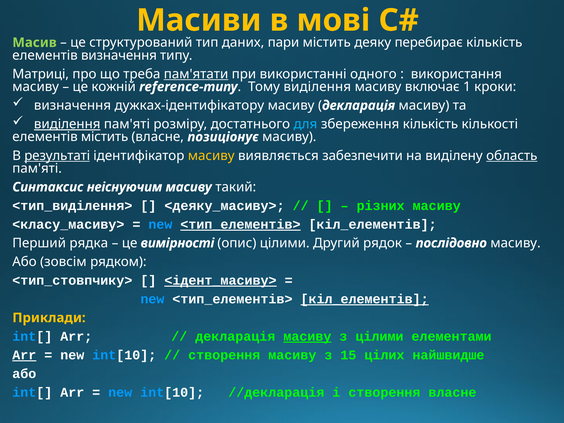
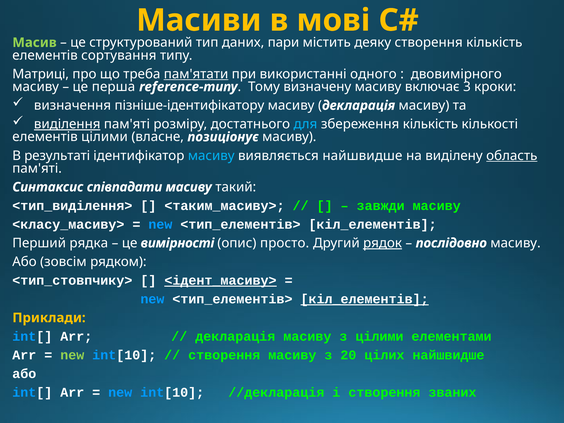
деяку перебирає: перебирає -> створення (429, 43)
елементів визначення: визначення -> сортування (119, 55)
використання: використання -> двовимірного (456, 74)
кожній: кожній -> перша (113, 87)
Тому виділення: виділення -> визначену (317, 87)
1: 1 -> 3 (467, 87)
дужках-ідентифікатору: дужках-ідентифікатору -> пізніше-ідентифікатору (189, 105)
елементів містить: містить -> цілими (105, 137)
результаті underline: present -> none (57, 156)
масиву colour: yellow -> light blue (211, 156)
виявляється забезпечити: забезпечити -> найшвидше (362, 156)
неіснуючим: неіснуючим -> співпадати (125, 187)
<деяку_масиву>: <деяку_масиву> -> <таким_масиву> (225, 206)
різних: різних -> завжди (381, 206)
<тип_елементів> underline: present -> none (240, 224)
опис цілими: цілими -> просто (285, 243)
рядок underline: none -> present (383, 243)
масиву underline: present -> none (307, 336)
Arr underline: present -> none (24, 355)
new colour: white -> light green (72, 355)
15: 15 -> 20 (348, 355)
створення власне: власне -> званих (452, 392)
